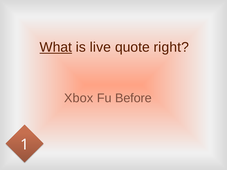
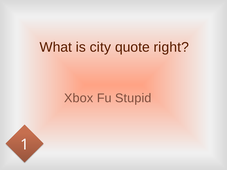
What underline: present -> none (56, 47)
live: live -> city (100, 47)
Before: Before -> Stupid (133, 98)
